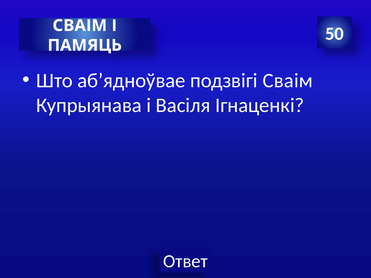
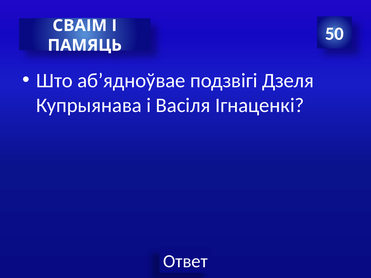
подзвігі Сваім: Сваім -> Дзеля (288, 81)
